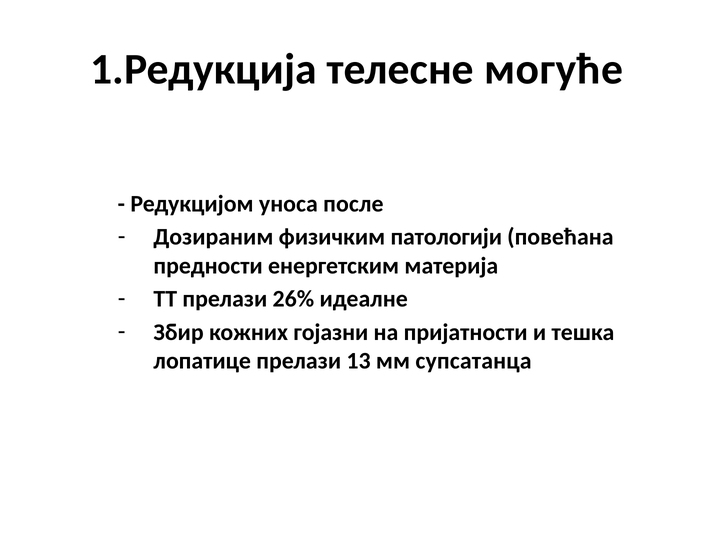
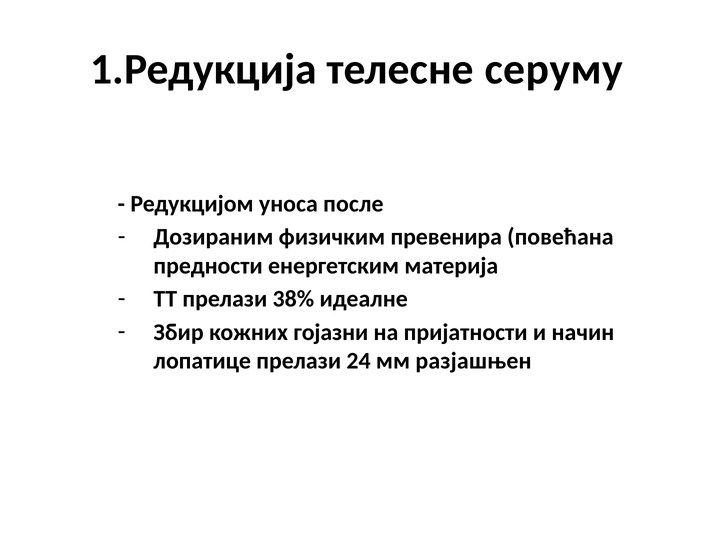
могуће: могуће -> серуму (554, 69)
патологији: патологији -> превенира (446, 237)
26%: 26% -> 38% (293, 299)
тешка: тешка -> начин (583, 333)
13: 13 -> 24 (359, 361)
супсатанца: супсатанца -> разјашњен (473, 361)
